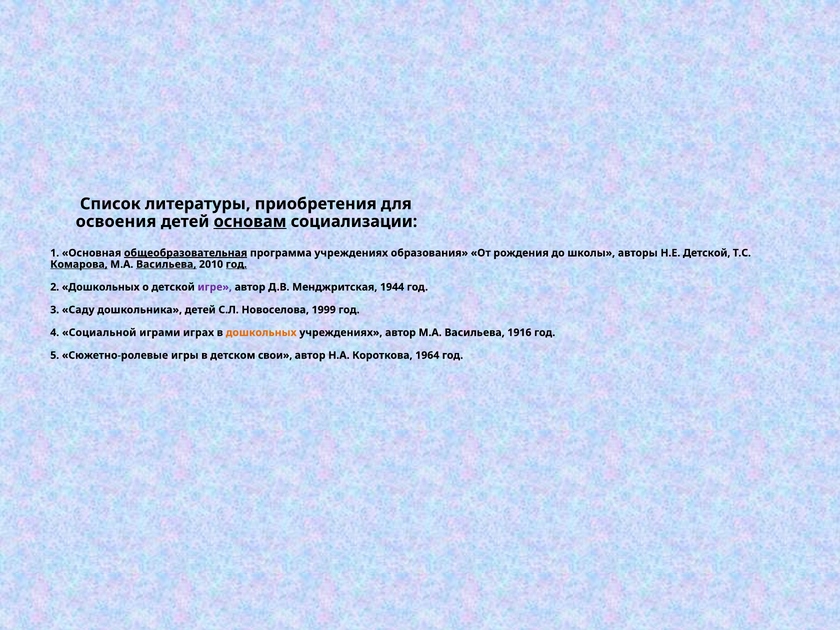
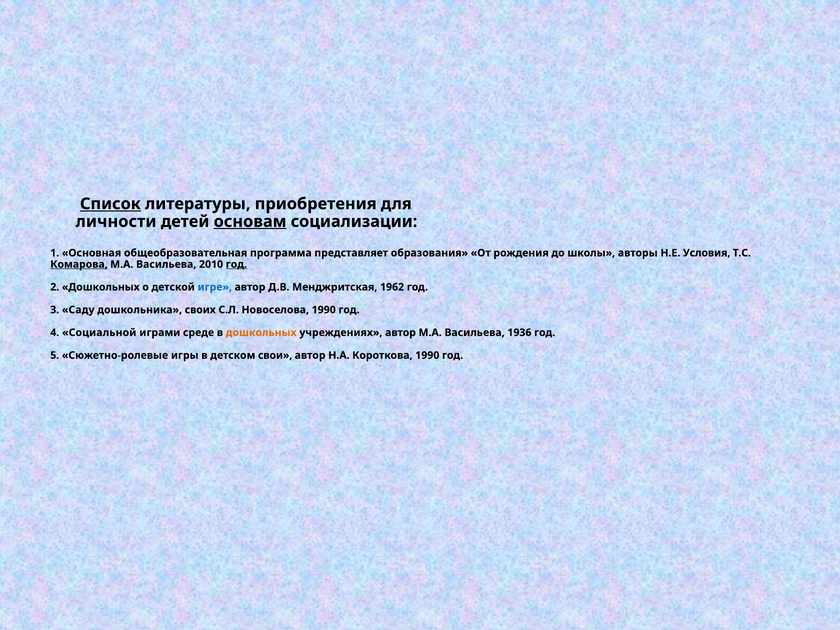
Список underline: none -> present (110, 204)
освоения: освоения -> личности (116, 222)
общеобразовательная underline: present -> none (186, 253)
программа учреждениях: учреждениях -> представляет (351, 253)
Н.Е Детской: Детской -> Условия (707, 253)
Васильева underline: present -> none (166, 264)
игре colour: purple -> blue (215, 287)
1944: 1944 -> 1962 (392, 287)
дошкольника детей: детей -> своих (200, 310)
Новоселова 1999: 1999 -> 1990 (324, 310)
играх: играх -> среде (199, 333)
1916: 1916 -> 1936 (519, 333)
Короткова 1964: 1964 -> 1990 (427, 355)
